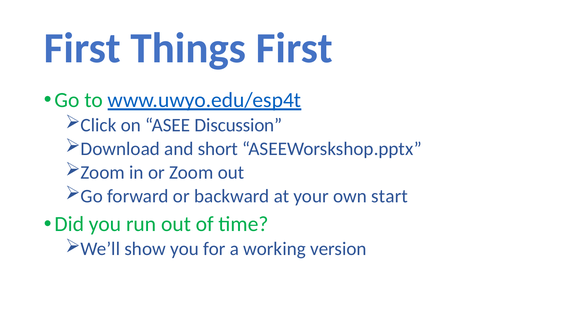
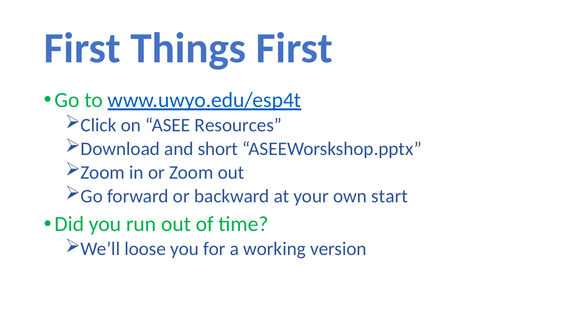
Discussion: Discussion -> Resources (238, 125)
show: show -> loose (145, 249)
